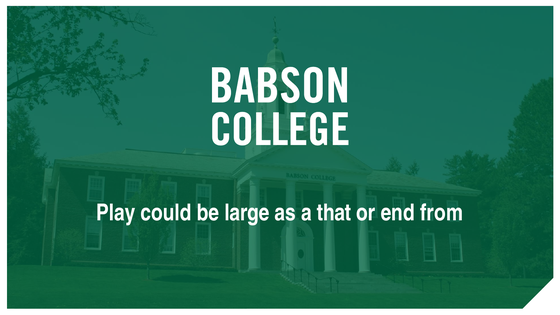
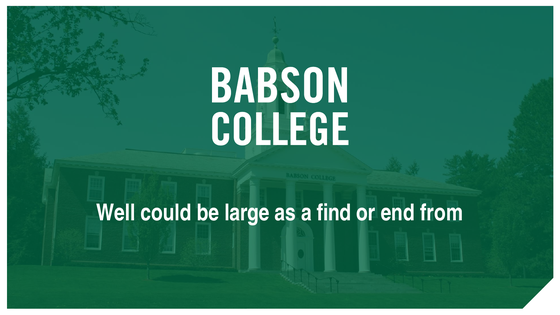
Play: Play -> Well (116, 213)
that: that -> find (334, 213)
